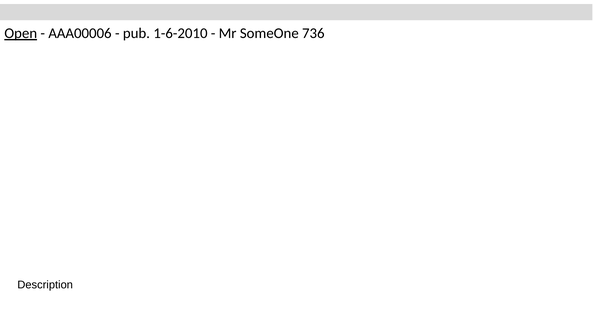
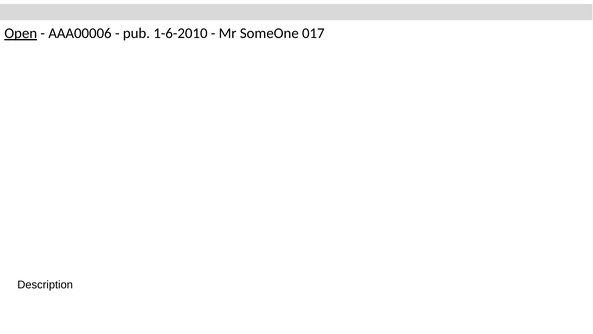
736: 736 -> 017 (313, 33)
